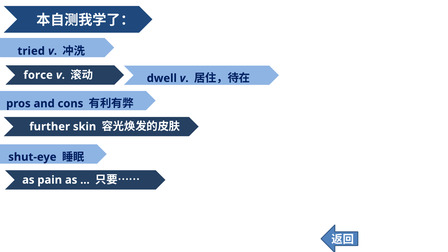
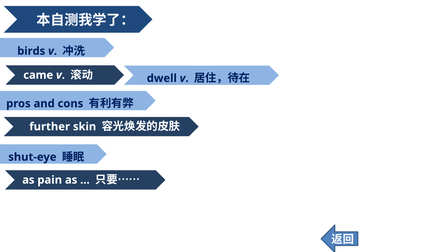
tried: tried -> birds (31, 51)
force: force -> came (38, 75)
